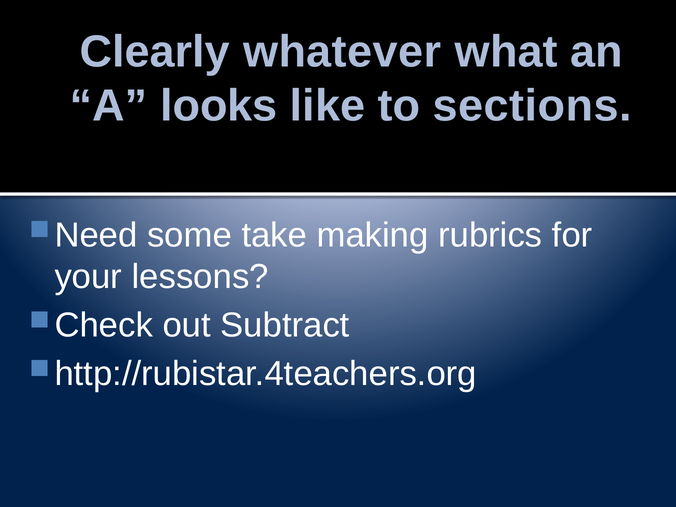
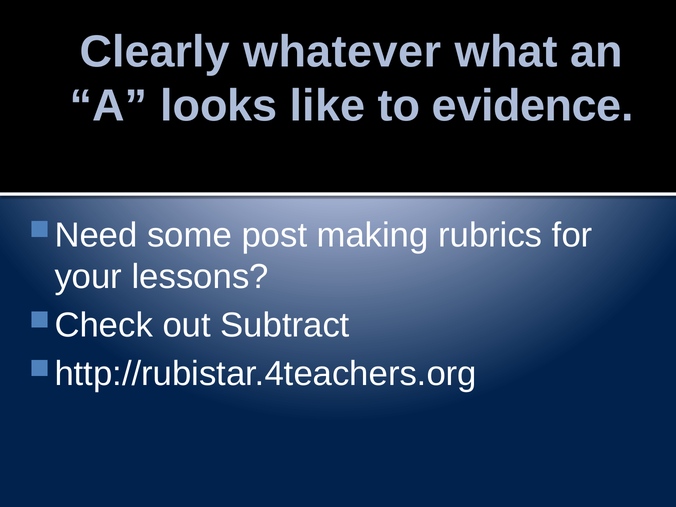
sections: sections -> evidence (533, 106)
take: take -> post (274, 235)
